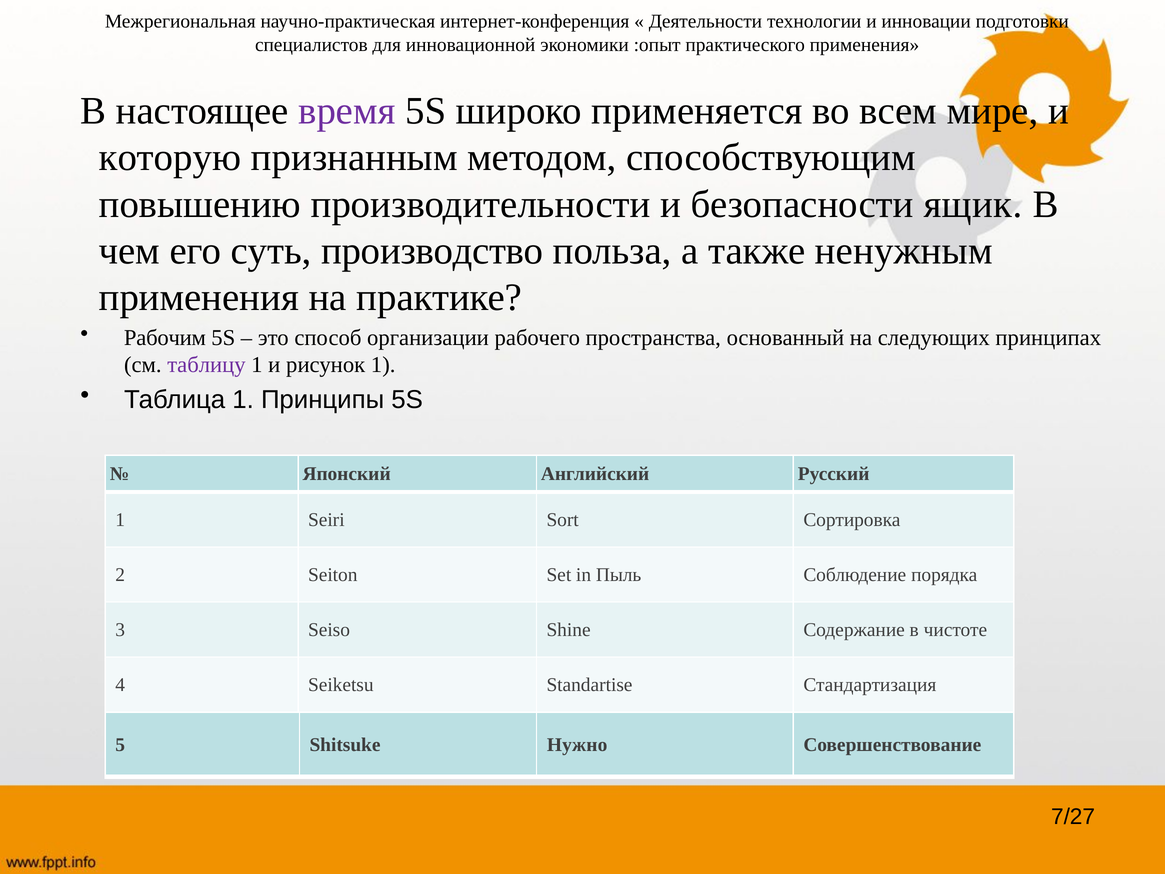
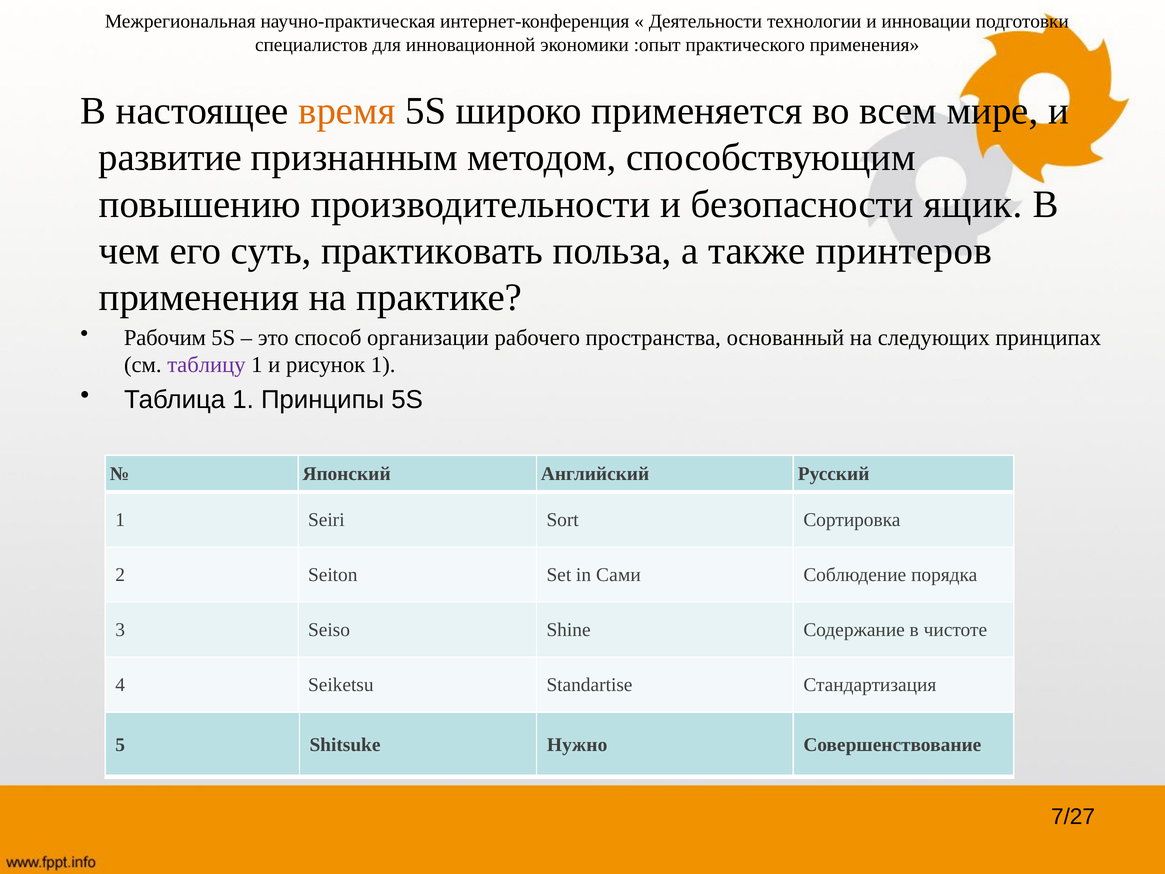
время colour: purple -> orange (347, 111)
которую: которую -> развитие (170, 158)
производство: производство -> практиковать (432, 251)
ненужным: ненужным -> принтеров (904, 251)
Пыль: Пыль -> Сами (618, 574)
